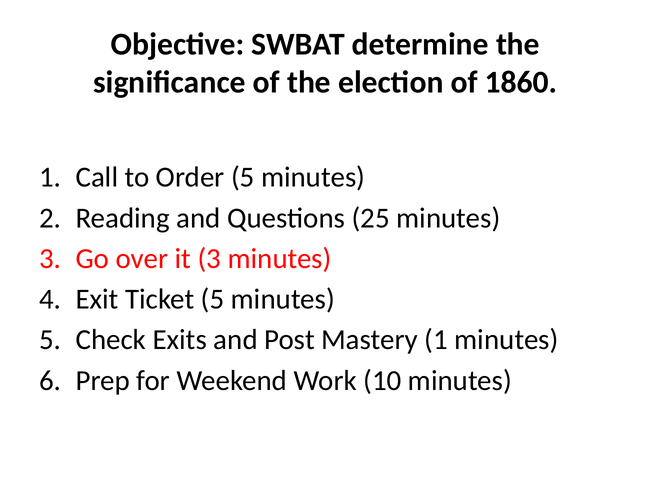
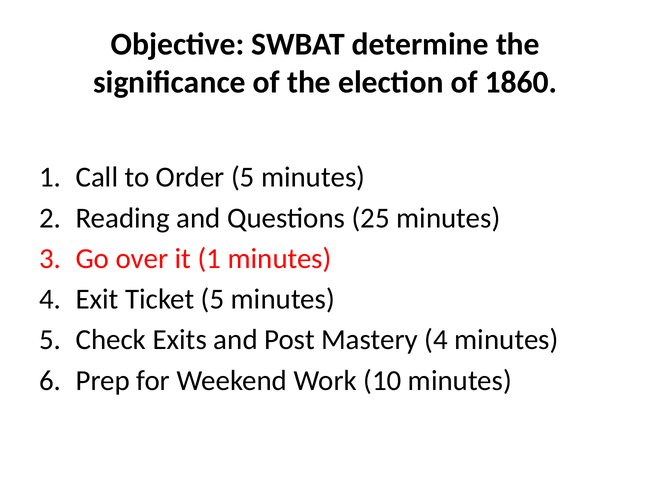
it 3: 3 -> 1 (209, 258)
Mastery 1: 1 -> 4 (436, 339)
